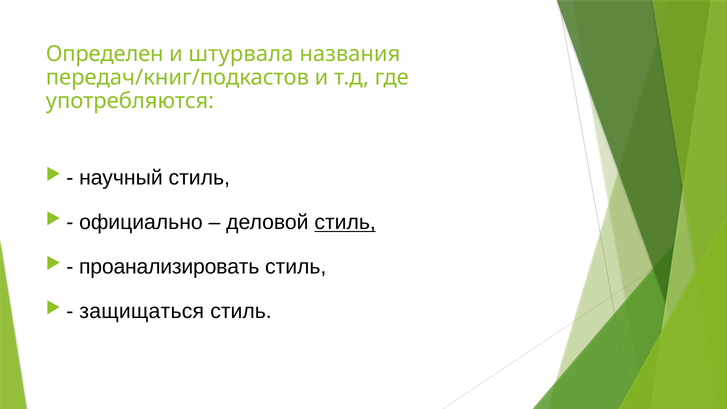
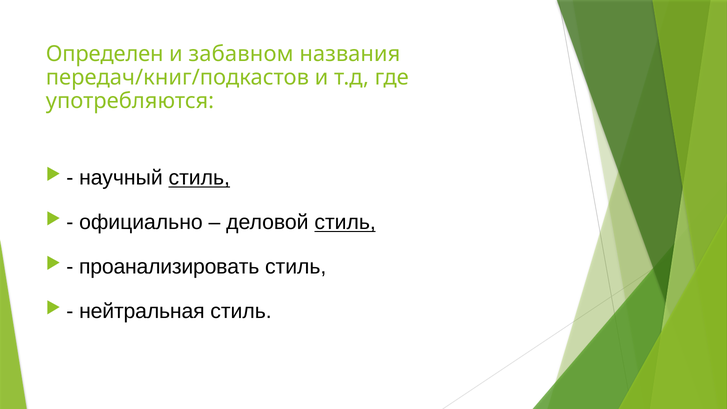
штурвала: штурвала -> забавном (241, 54)
стиль underline: none -> present (199, 178)
защищаться: защищаться -> нейтральная (142, 311)
